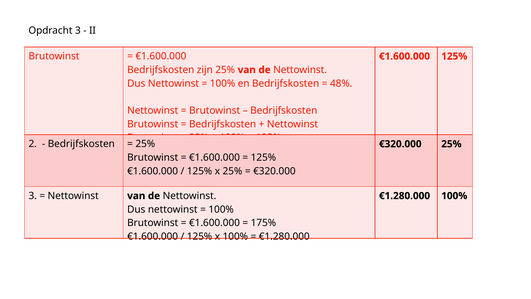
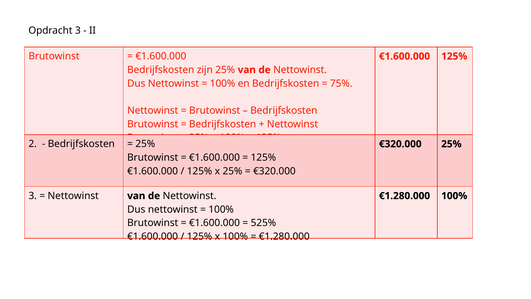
48%: 48% -> 75% (341, 83)
175%: 175% -> 525% (263, 223)
